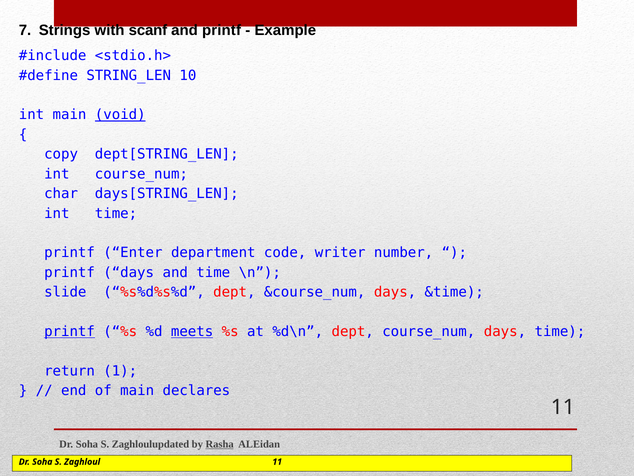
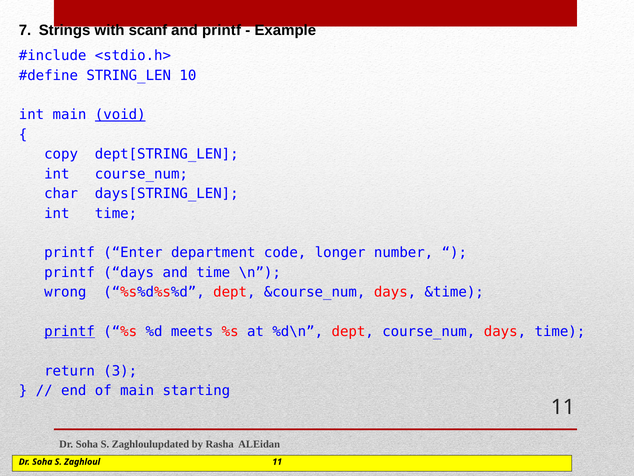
writer: writer -> longer (340, 253)
slide: slide -> wrong (65, 292)
meets underline: present -> none (192, 331)
1: 1 -> 3 (120, 371)
declares: declares -> starting (196, 390)
Rasha underline: present -> none (220, 444)
